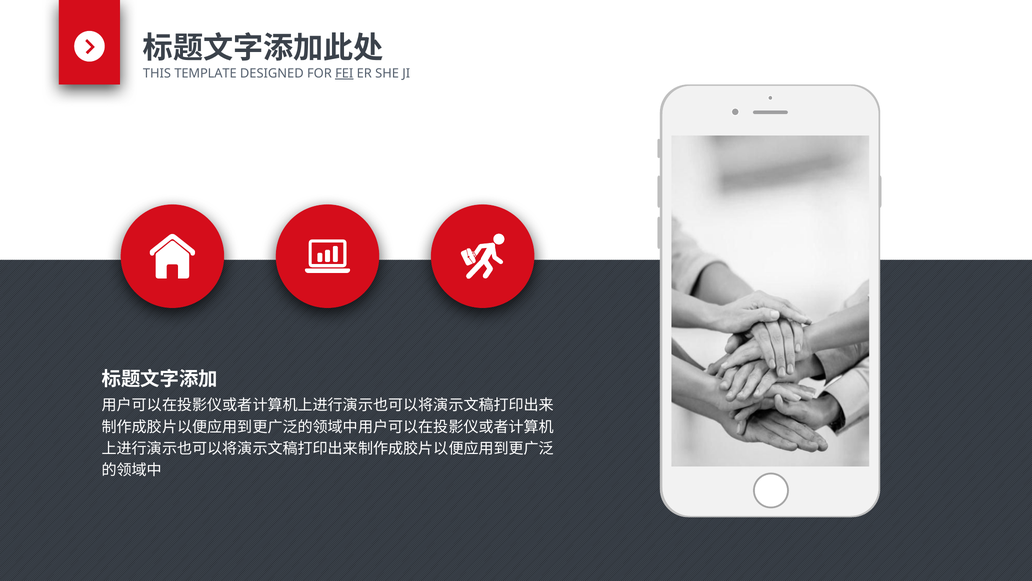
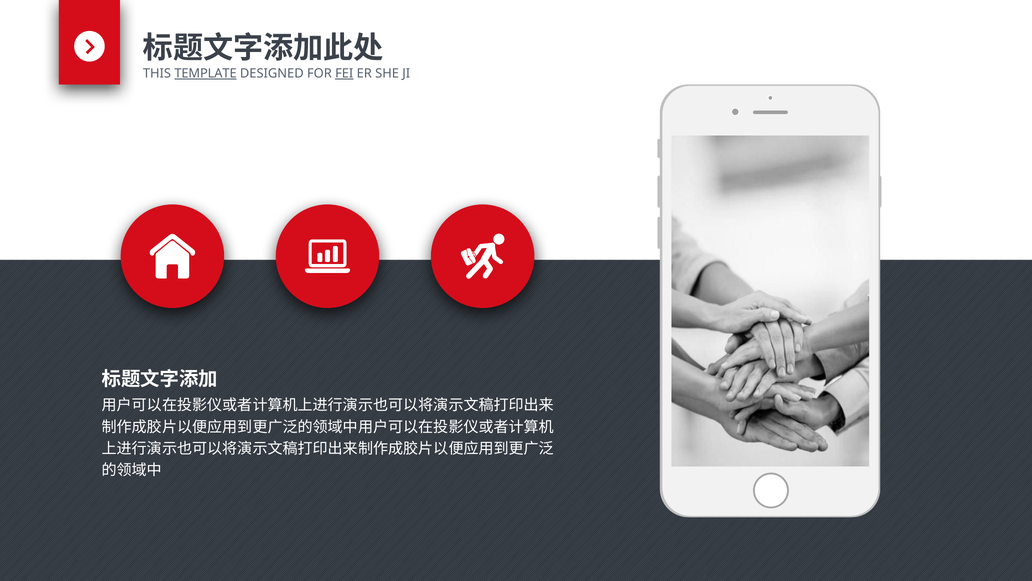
TEMPLATE underline: none -> present (206, 73)
